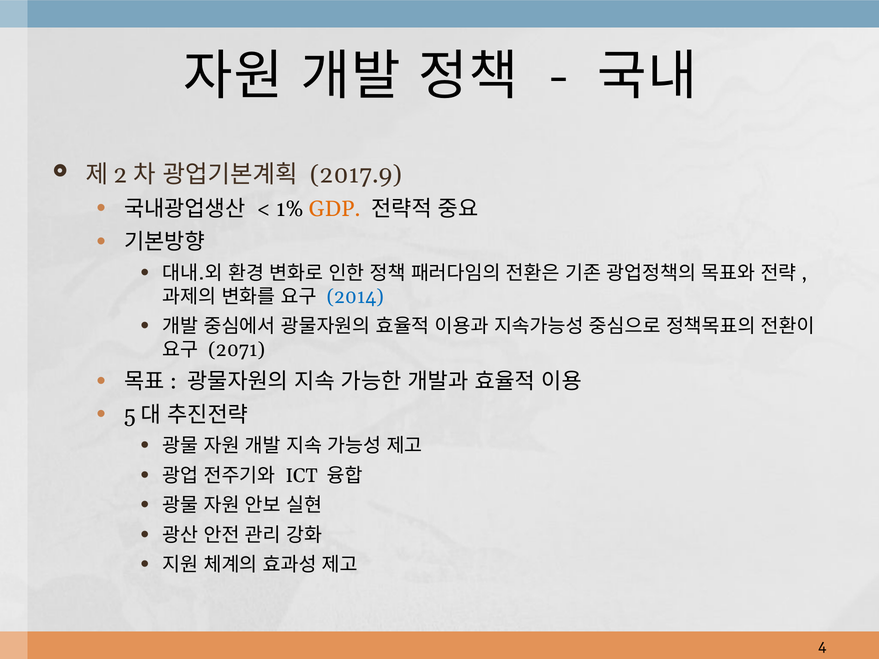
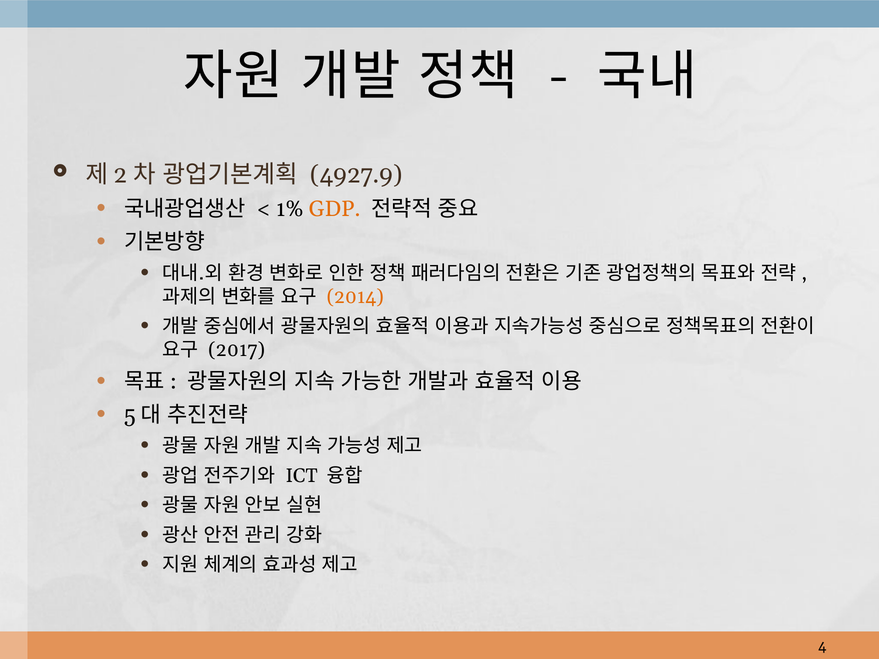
2017.9: 2017.9 -> 4927.9 (356, 175)
2014 colour: blue -> orange (355, 297)
2071: 2071 -> 2017 (237, 350)
